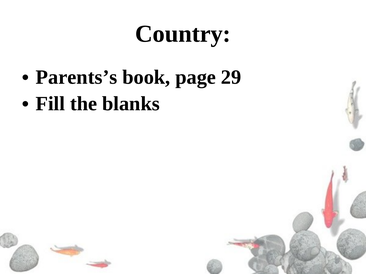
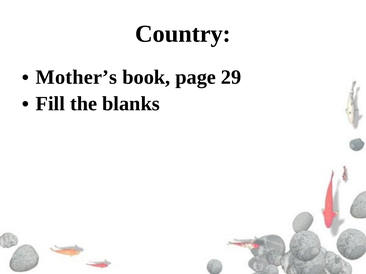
Parents’s: Parents’s -> Mother’s (76, 77)
